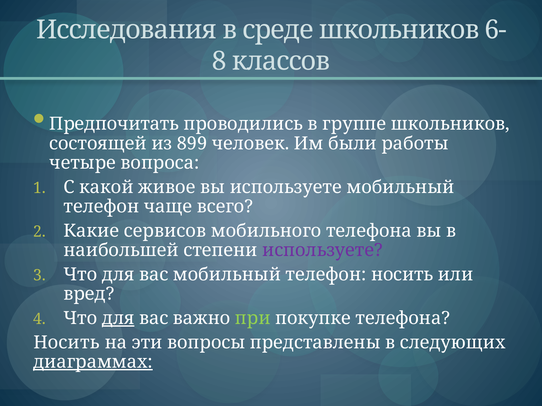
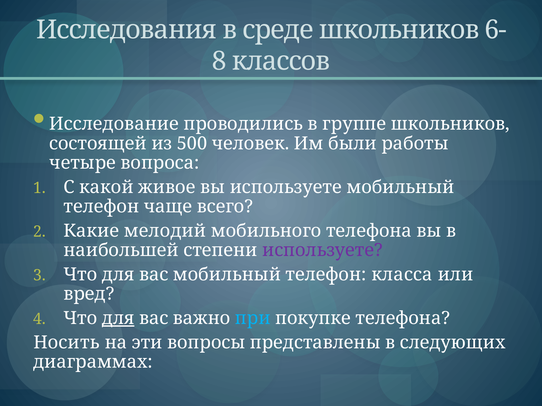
Предпочитать: Предпочитать -> Исследование (114, 124)
899: 899 -> 500 (192, 144)
сервисов: сервисов -> мелодий (165, 231)
телефон носить: носить -> класса (402, 275)
при colour: light green -> light blue (253, 319)
диаграммах underline: present -> none (93, 362)
